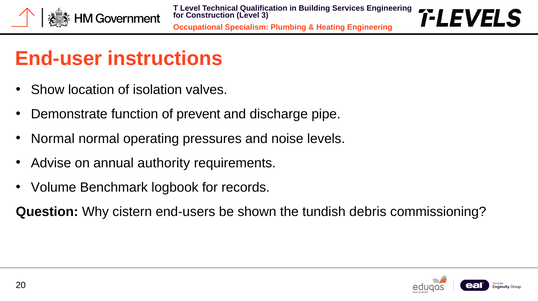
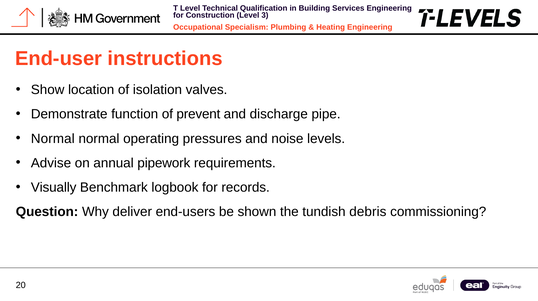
authority: authority -> pipework (164, 163)
Volume: Volume -> Visually (54, 187)
cistern: cistern -> deliver (132, 212)
